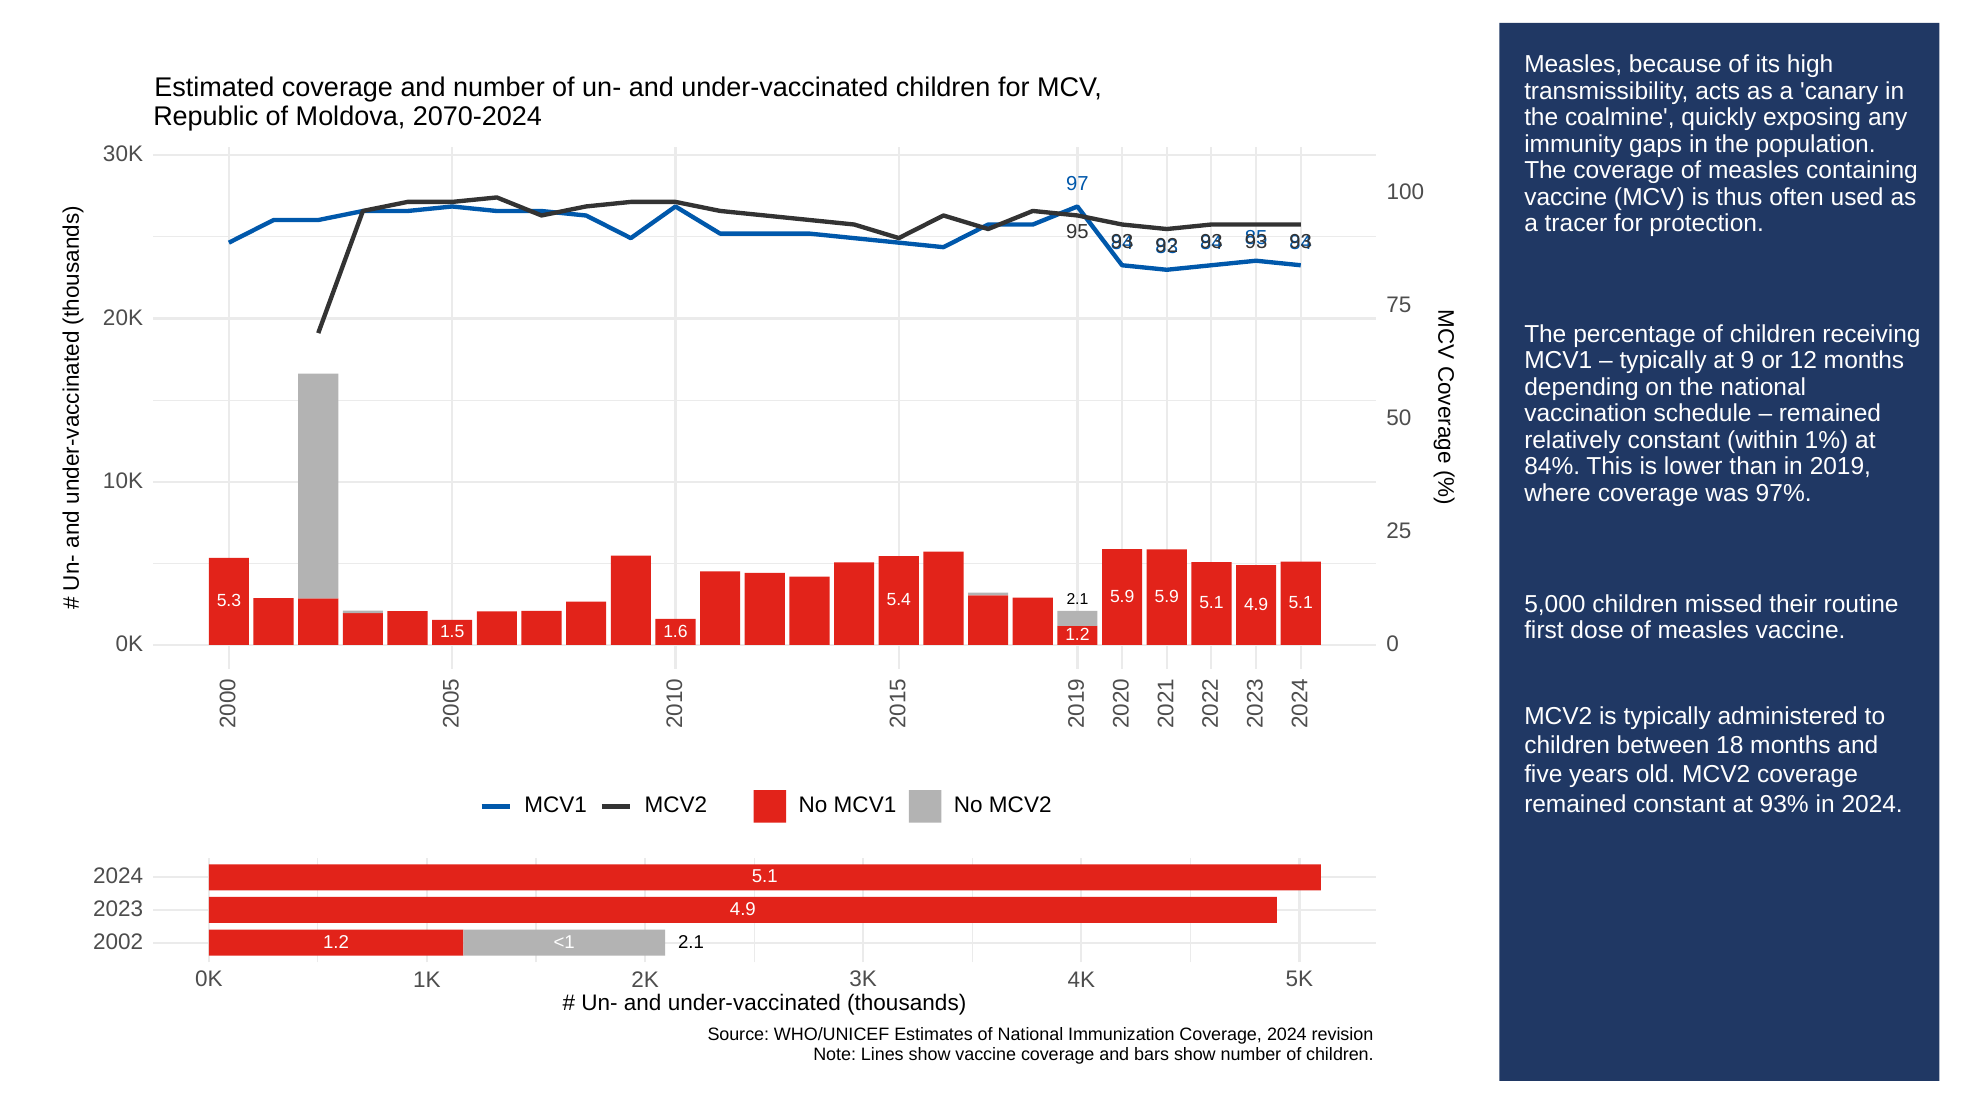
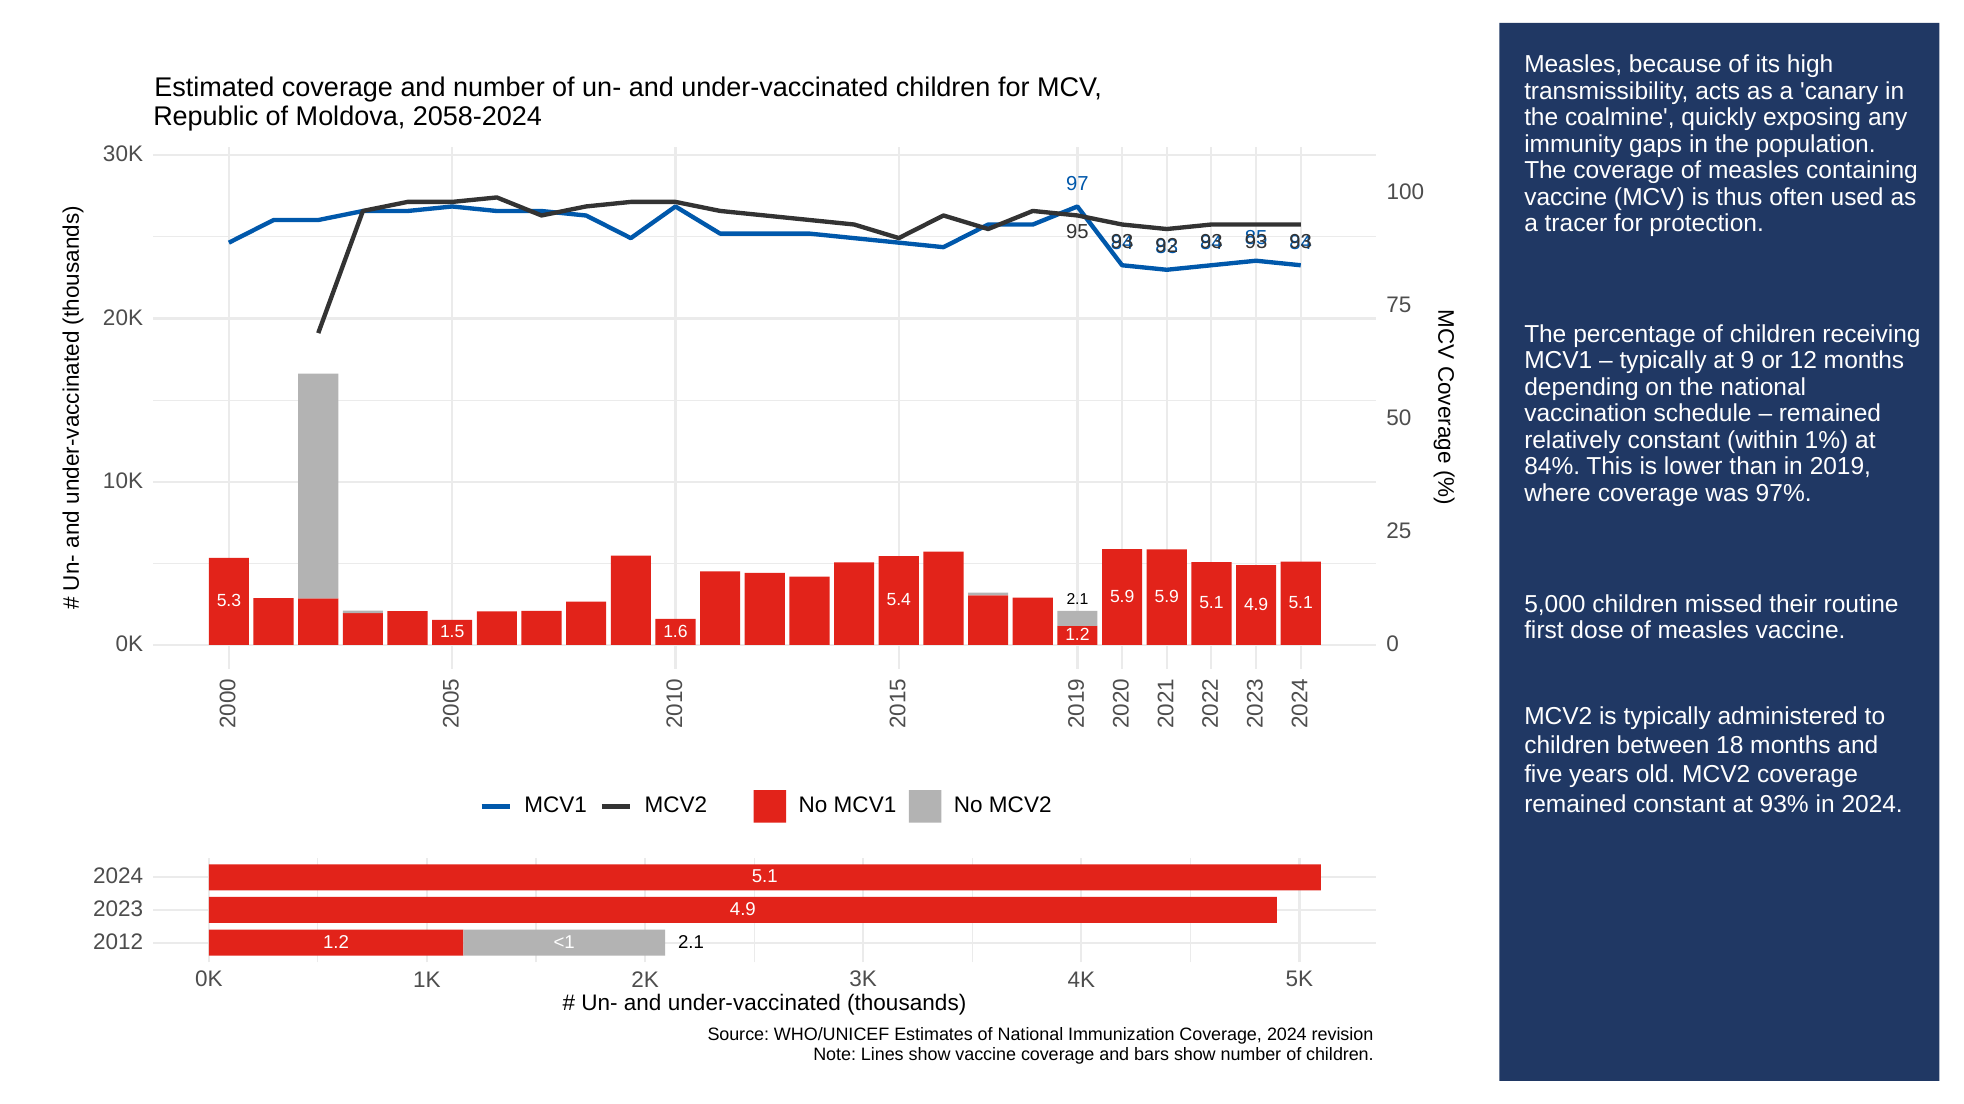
2070-2024: 2070-2024 -> 2058-2024 (477, 116)
2002: 2002 -> 2012 (118, 942)
